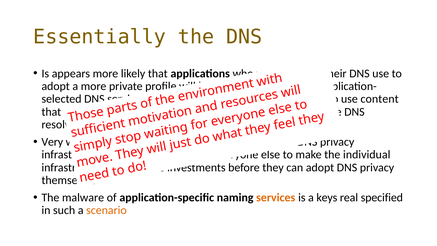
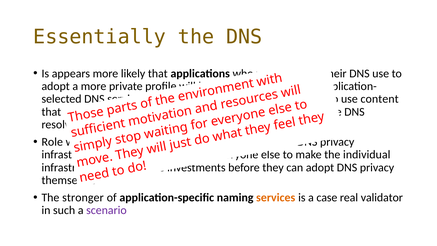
Very: Very -> Role (52, 142)
malware: malware -> stronger (83, 197)
keys: keys -> case (327, 197)
specified: specified -> validator (382, 197)
scenario colour: orange -> purple (106, 210)
